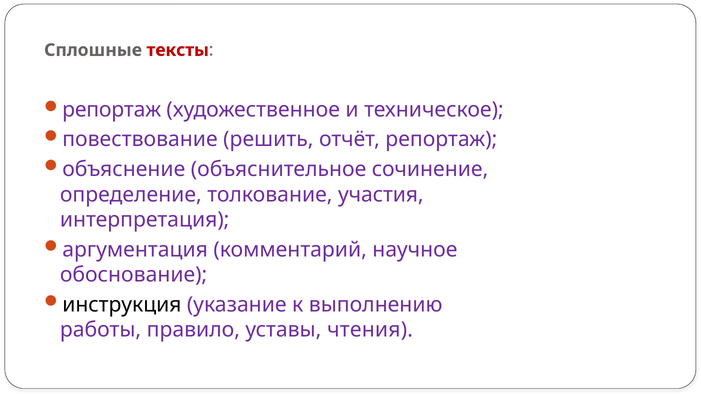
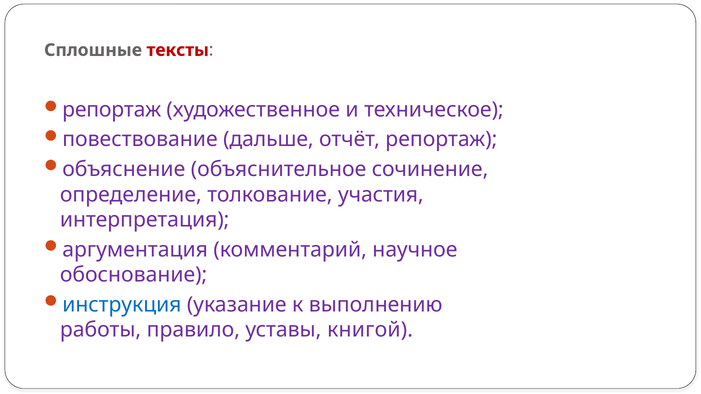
решить: решить -> дальше (268, 140)
инструкция colour: black -> blue (122, 305)
чтения: чтения -> книгой (370, 330)
